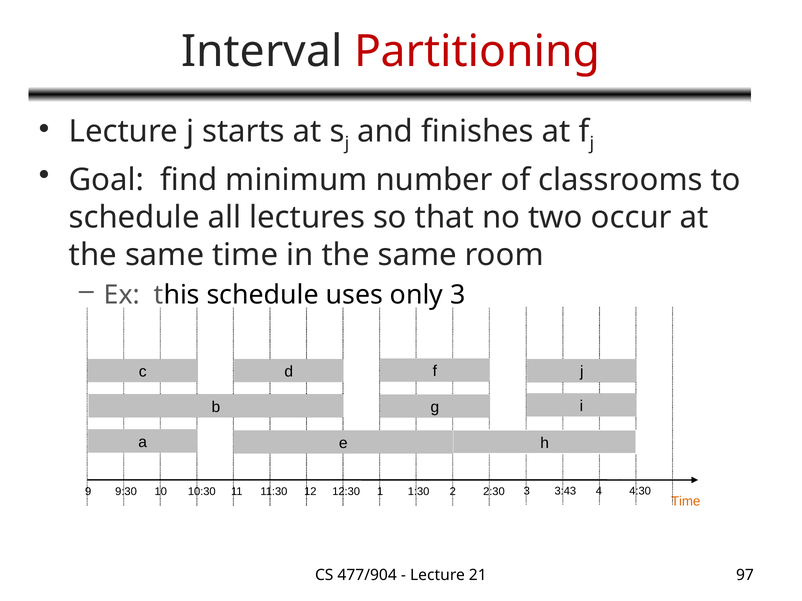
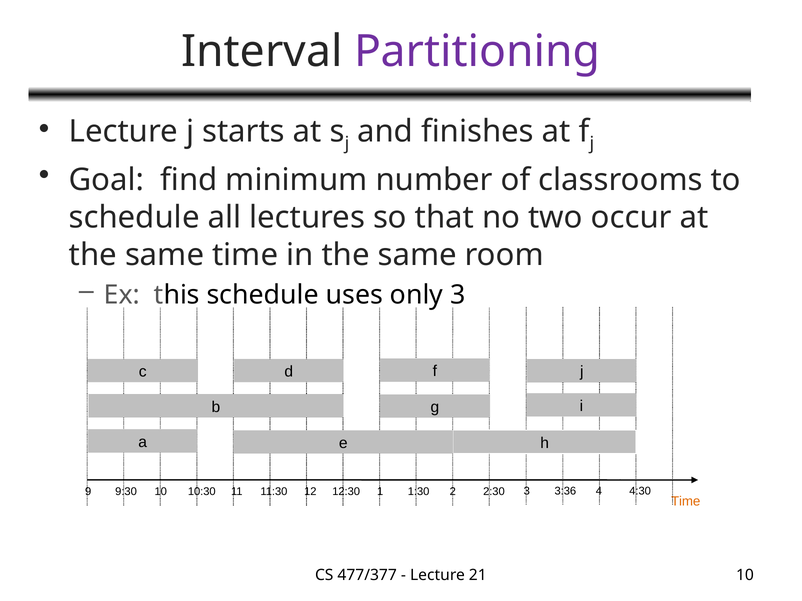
Partitioning colour: red -> purple (477, 52)
3:43: 3:43 -> 3:36 (565, 491)
477/904: 477/904 -> 477/377 (367, 576)
21 97: 97 -> 10 (745, 576)
